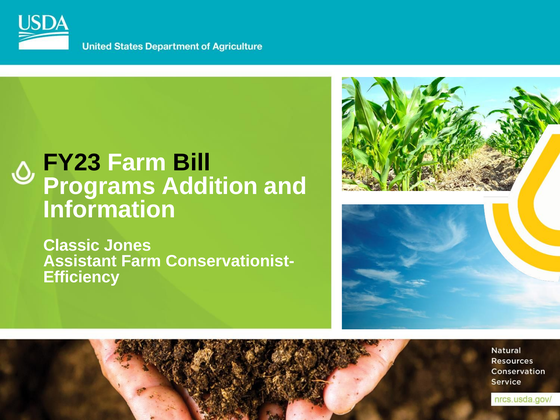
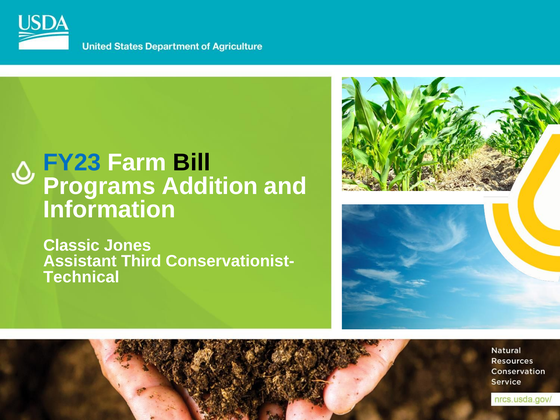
FY23 colour: black -> blue (72, 163)
Assistant Farm: Farm -> Third (141, 261)
Efficiency: Efficiency -> Technical (81, 277)
